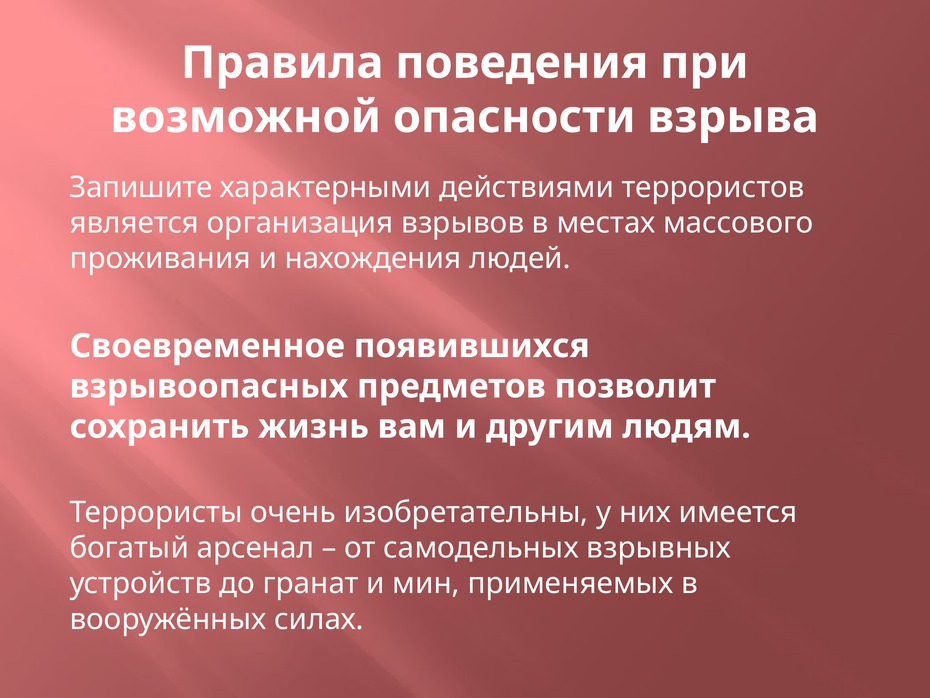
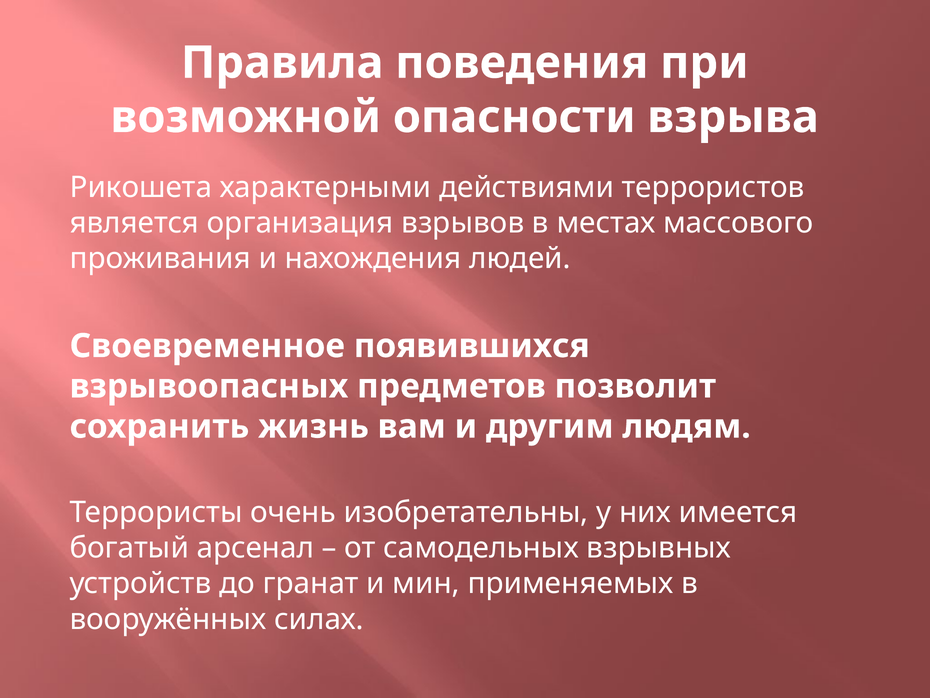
Запишите: Запишите -> Рикошета (141, 187)
